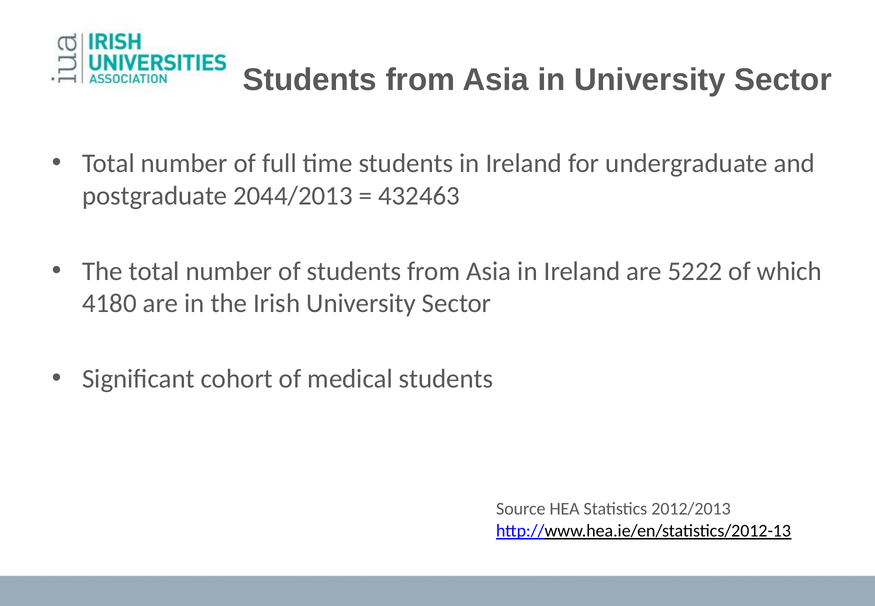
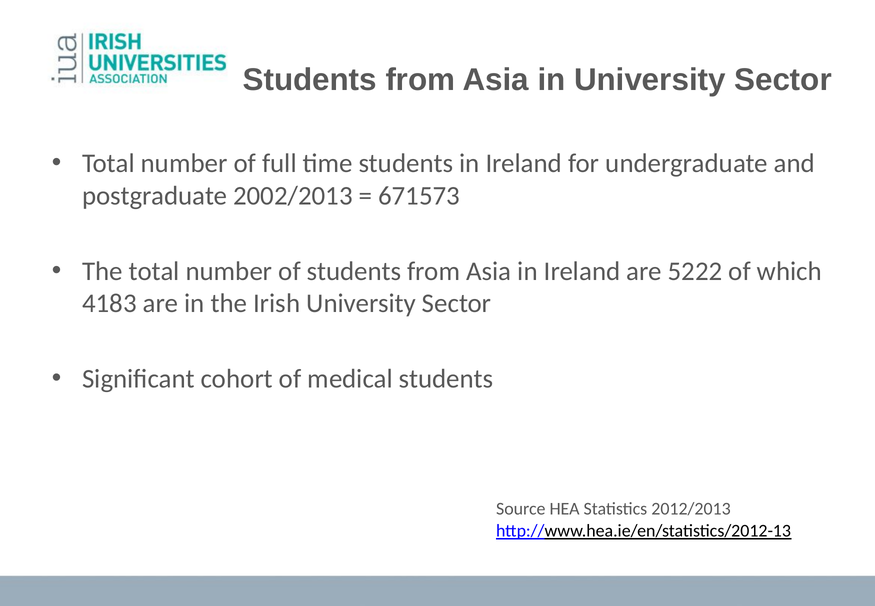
2044/2013: 2044/2013 -> 2002/2013 (293, 196)
432463: 432463 -> 671573 (419, 196)
4180: 4180 -> 4183 (109, 303)
